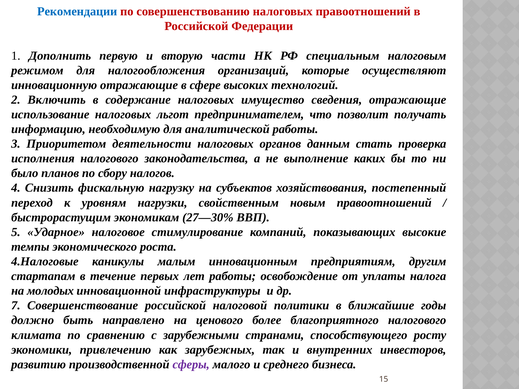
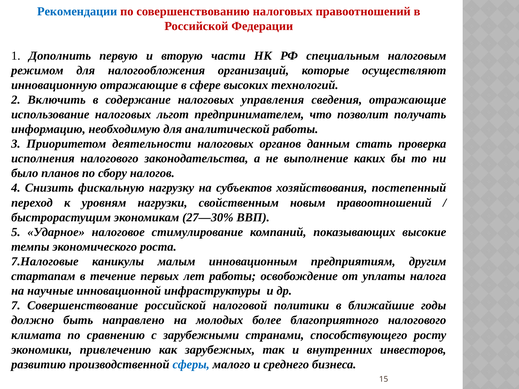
имущество: имущество -> управления (273, 100)
4.Налоговые: 4.Налоговые -> 7.Налоговые (45, 262)
молодых: молодых -> научные (50, 291)
ценового: ценового -> молодых (220, 320)
сферы colour: purple -> blue (191, 365)
